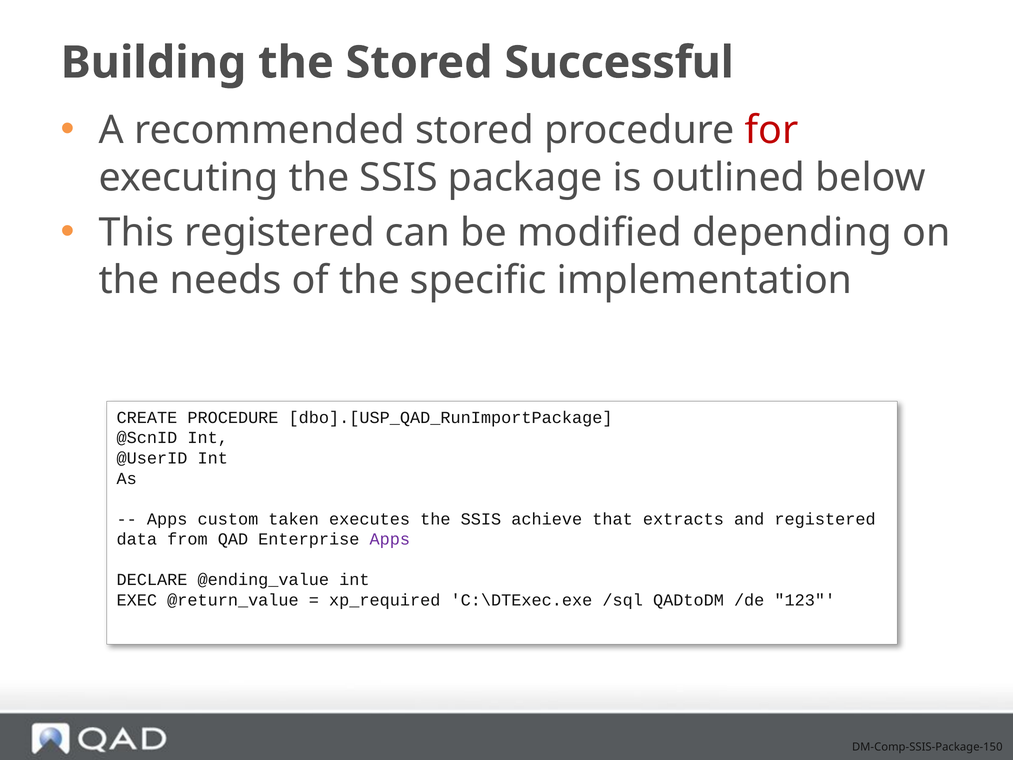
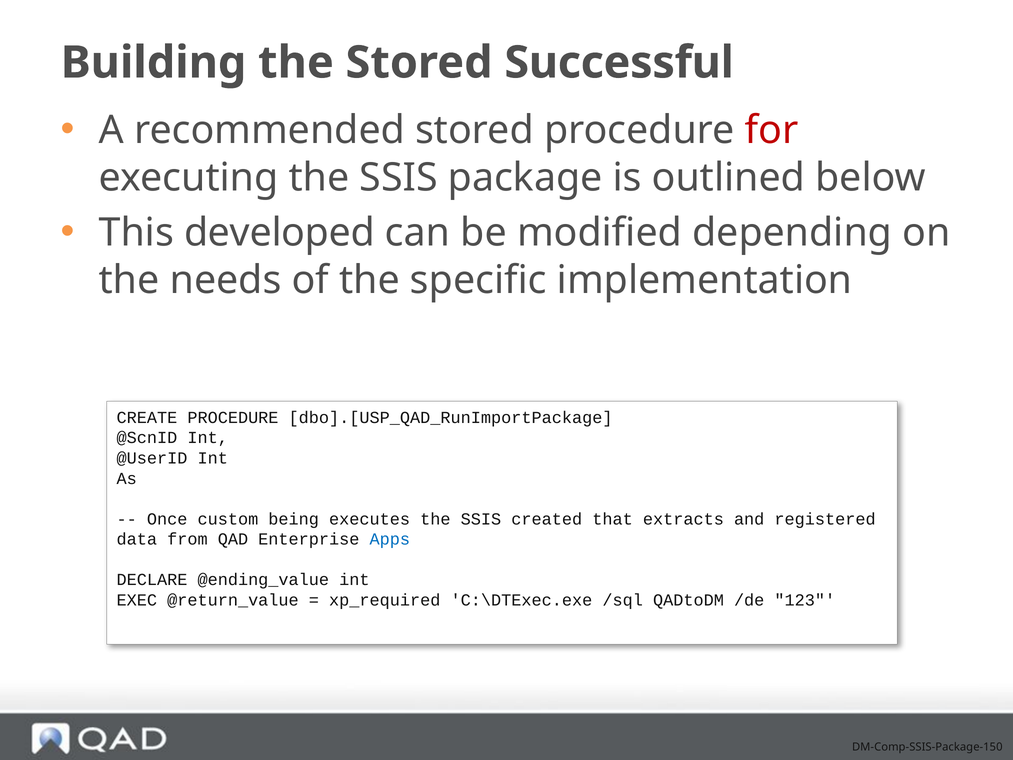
This registered: registered -> developed (280, 233)
Apps: Apps -> Once (167, 519)
taken: taken -> being (294, 519)
achieve: achieve -> created (547, 519)
Apps colour: purple -> blue (390, 539)
